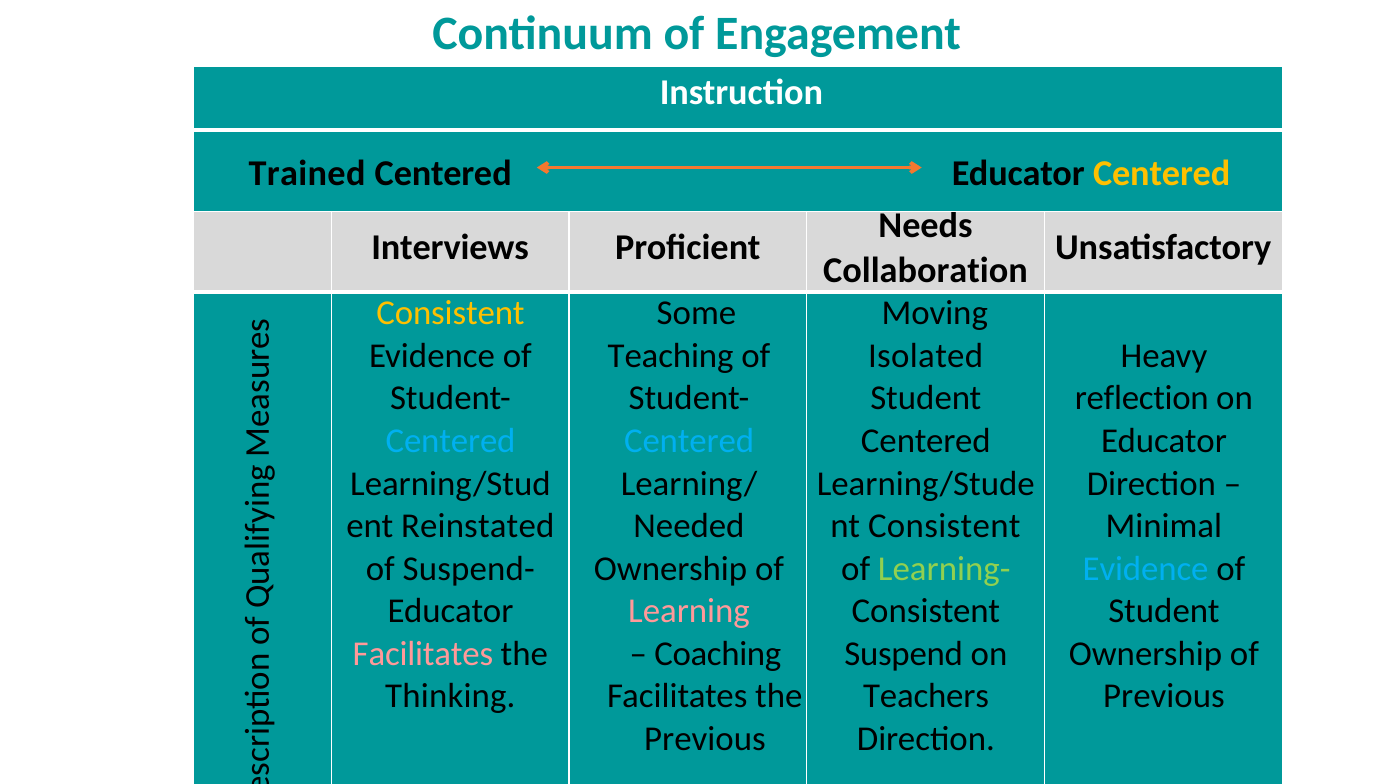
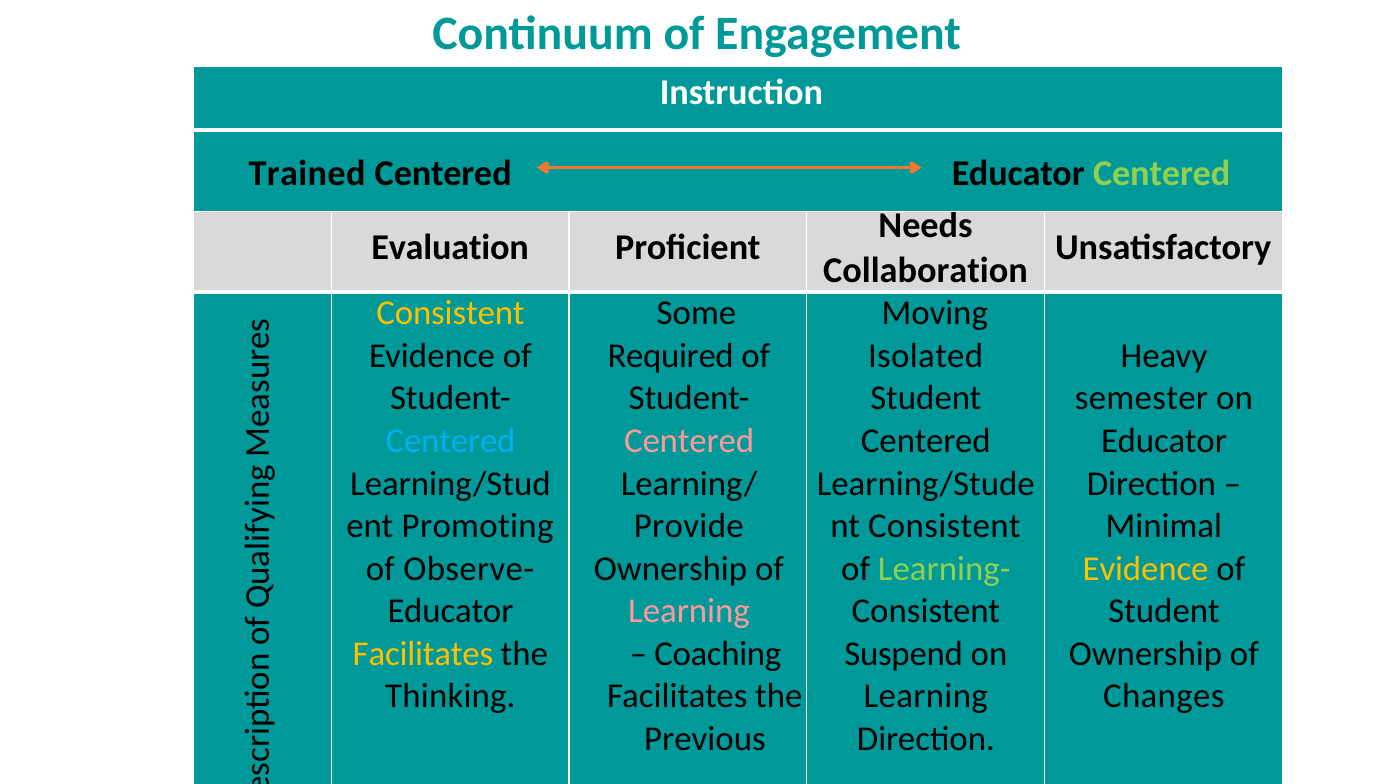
Centered colour: yellow -> light green (1162, 174)
Interviews: Interviews -> Evaluation (450, 248)
Teaching: Teaching -> Required (671, 356)
reflection: reflection -> semester (1141, 399)
Centered colour: light blue -> pink (689, 441)
Reinstated: Reinstated -> Promoting (478, 526)
Needed: Needed -> Provide (689, 526)
Suspend-: Suspend- -> Observe- (469, 569)
Evidence colour: light blue -> yellow (1146, 569)
Facilitates colour: pink -> yellow (423, 654)
Teachers: Teachers -> Learning (926, 696)
Previous: Previous -> Changes (1164, 696)
